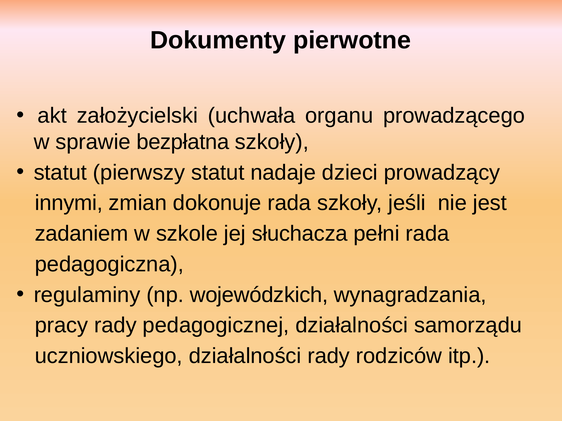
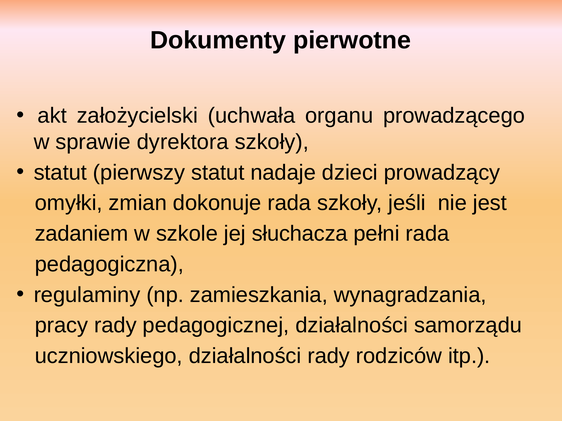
bezpłatna: bezpłatna -> dyrektora (183, 142)
innymi: innymi -> omyłki (69, 203)
wojewódzkich: wojewódzkich -> zamieszkania (259, 295)
